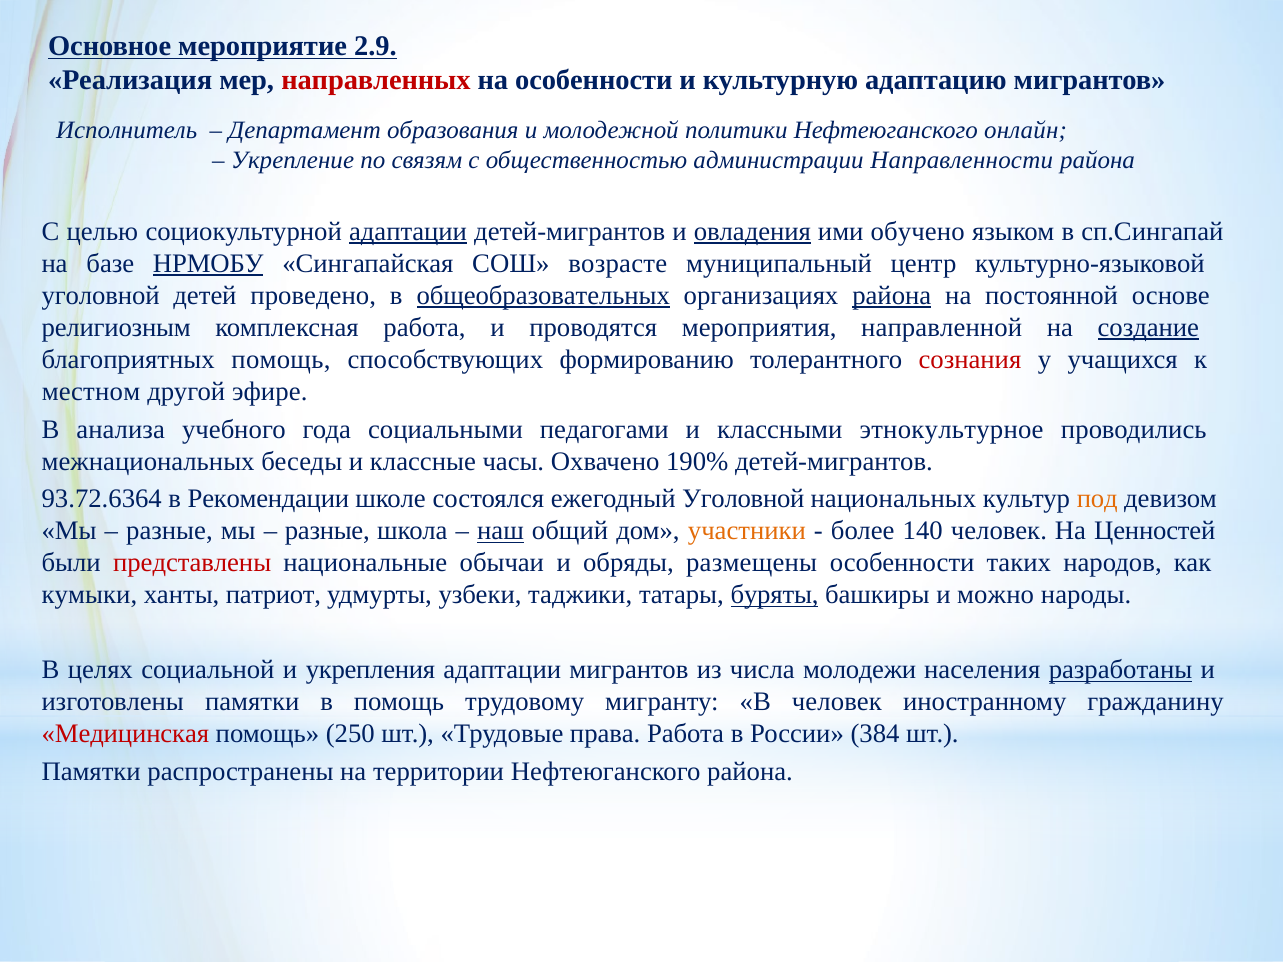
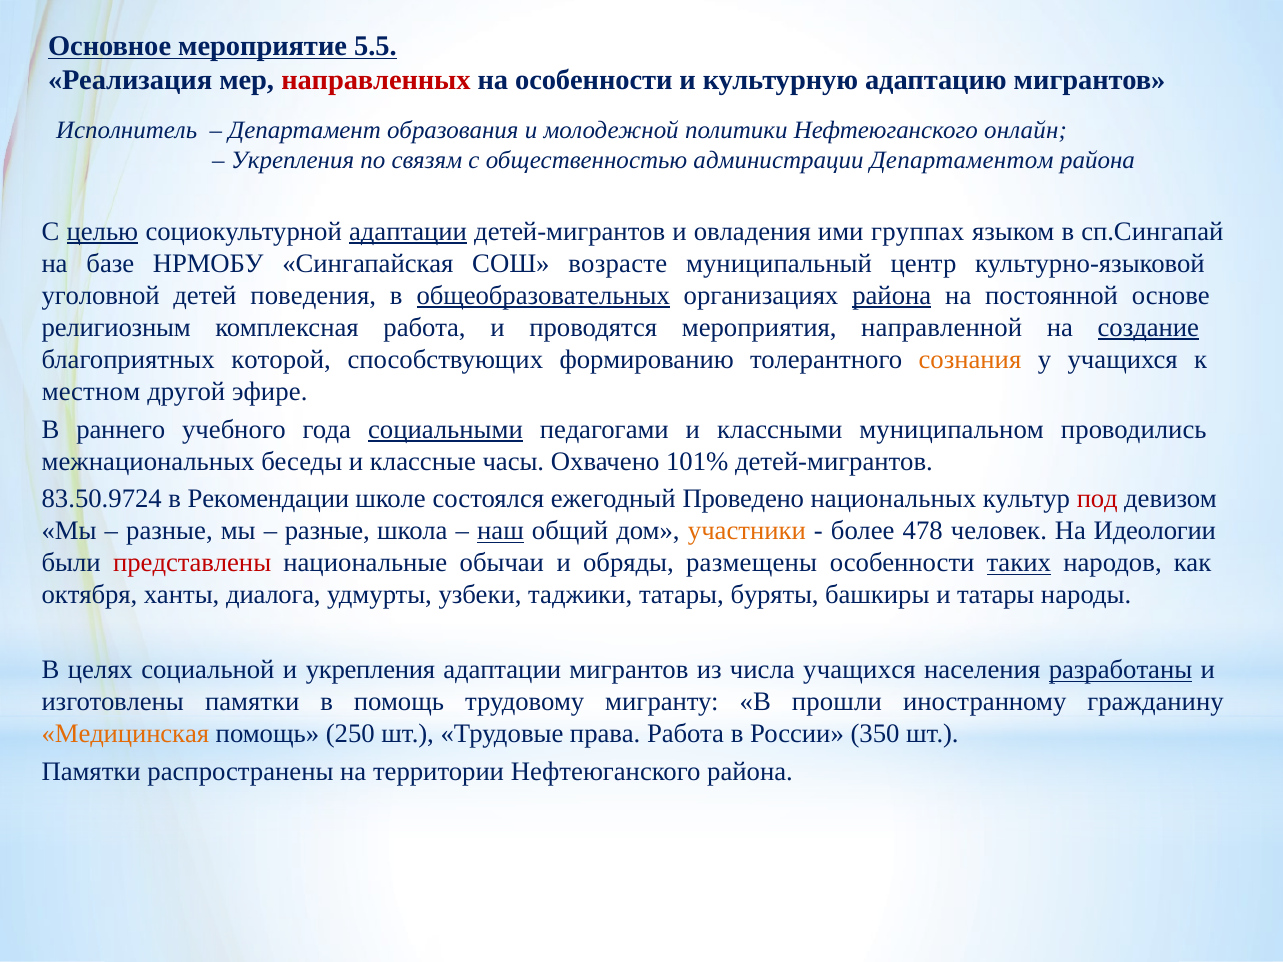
2.9: 2.9 -> 5.5 (375, 46)
Укрепление: Укрепление -> Укрепления (293, 160)
Направленности: Направленности -> Департаментом (962, 160)
целью underline: none -> present (102, 232)
овладения underline: present -> none (752, 232)
обучено: обучено -> группах (918, 232)
НРМОБУ underline: present -> none (208, 264)
проведено: проведено -> поведения (313, 296)
благоприятных помощь: помощь -> которой (281, 360)
сознания colour: red -> orange (970, 360)
анализа: анализа -> раннего (121, 429)
социальными underline: none -> present (445, 429)
этнокультурное: этнокультурное -> муниципальном (952, 429)
190%: 190% -> 101% (697, 462)
93.72.6364: 93.72.6364 -> 83.50.9724 (102, 499)
ежегодный Уголовной: Уголовной -> Проведено (743, 499)
под colour: orange -> red (1097, 499)
140: 140 -> 478 (923, 531)
Ценностей: Ценностей -> Идеологии (1155, 531)
таких underline: none -> present (1019, 563)
кумыки: кумыки -> октября (90, 595)
патриот: патриот -> диалога (273, 595)
буряты underline: present -> none (775, 595)
и можно: можно -> татары (996, 595)
числа молодежи: молодежи -> учащихся (859, 670)
В человек: человек -> прошли (837, 702)
Медицинская colour: red -> orange (125, 734)
384: 384 -> 350 (875, 734)
